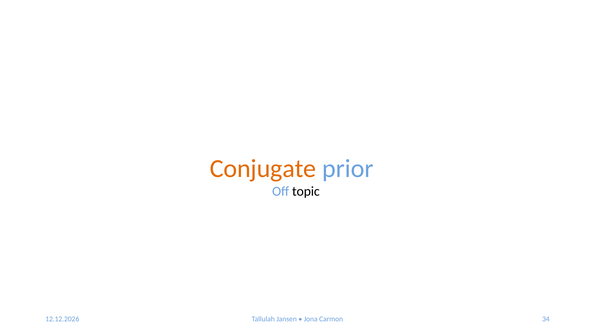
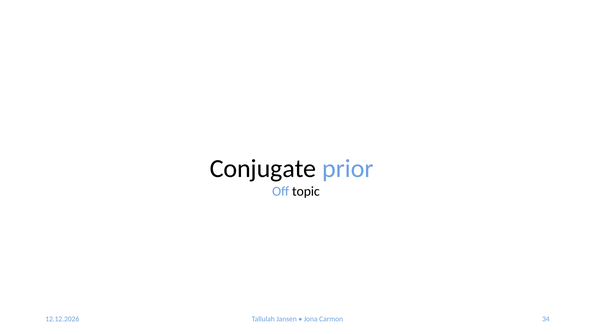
Conjugate colour: orange -> black (263, 169)
